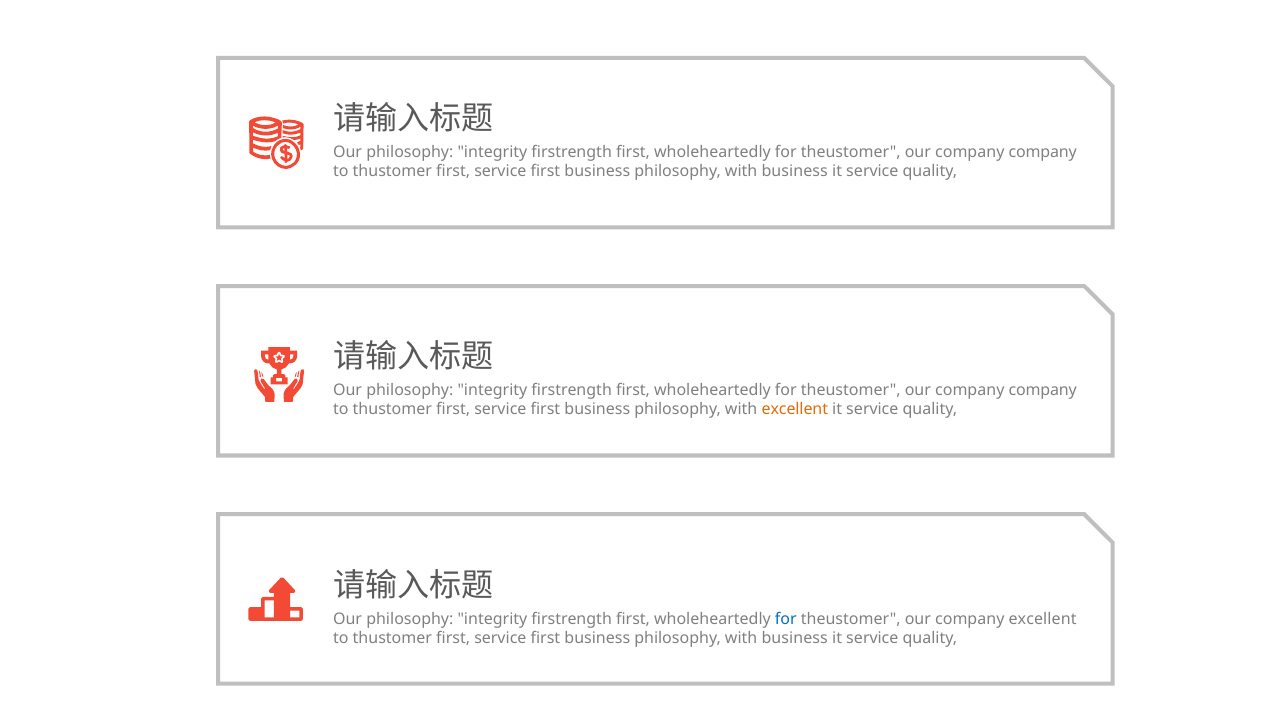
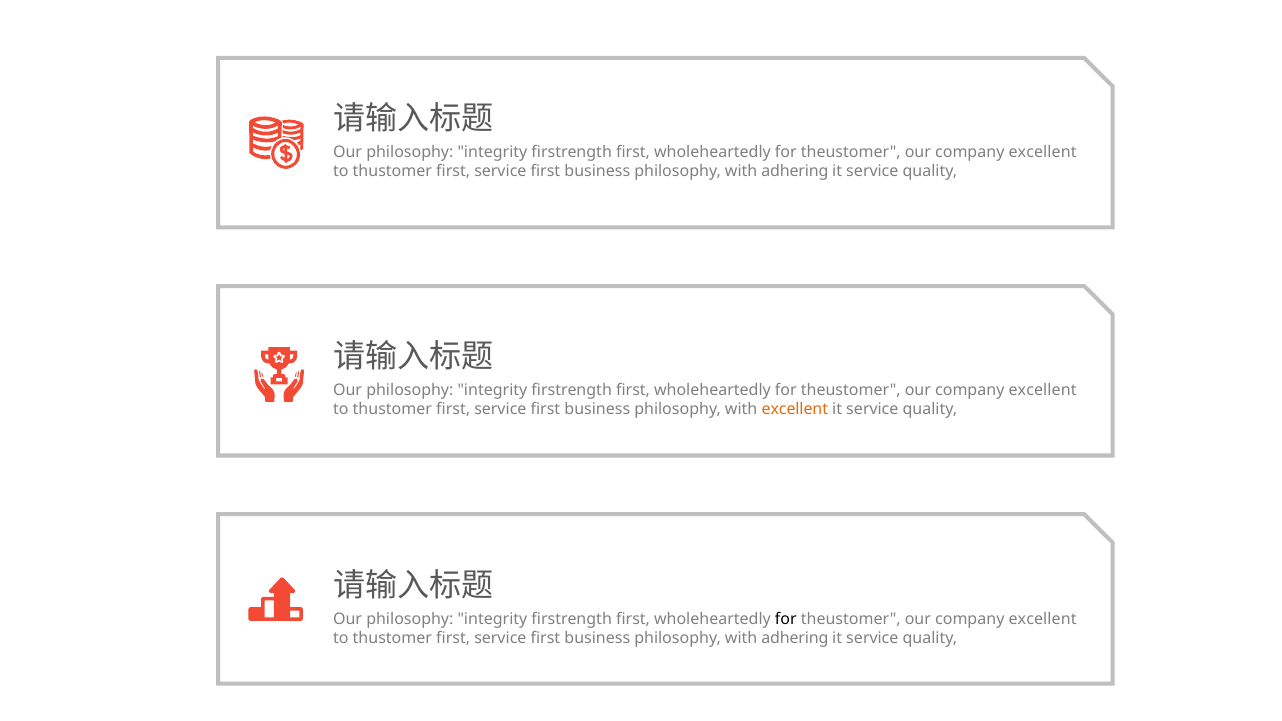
company: company -> excellent (1043, 152)
business: business -> adhering (795, 171)
company: company -> excellent (1043, 390)
for colour: blue -> black (786, 620)
business: business -> adhering (795, 639)
